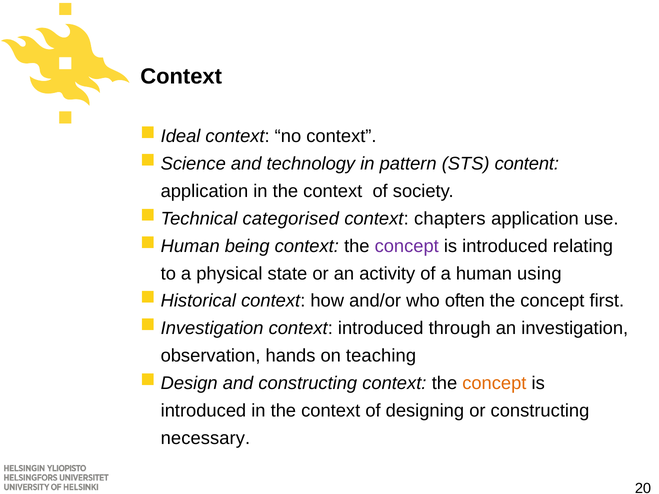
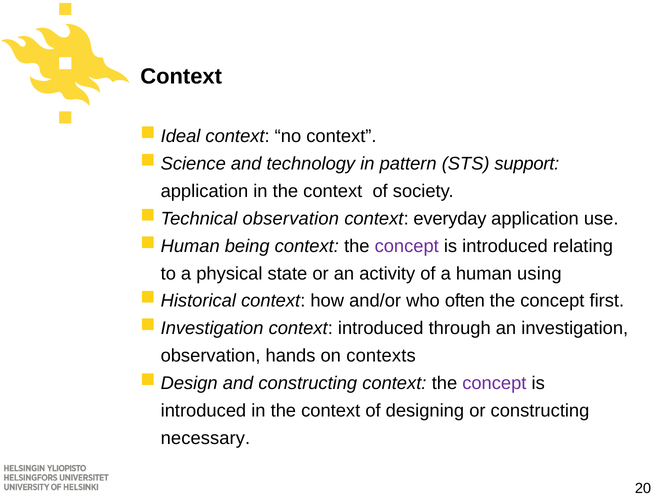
content: content -> support (527, 164)
Technical categorised: categorised -> observation (291, 219)
chapters: chapters -> everyday (450, 219)
teaching: teaching -> contexts (381, 356)
concept colour: orange -> purple (494, 383)
